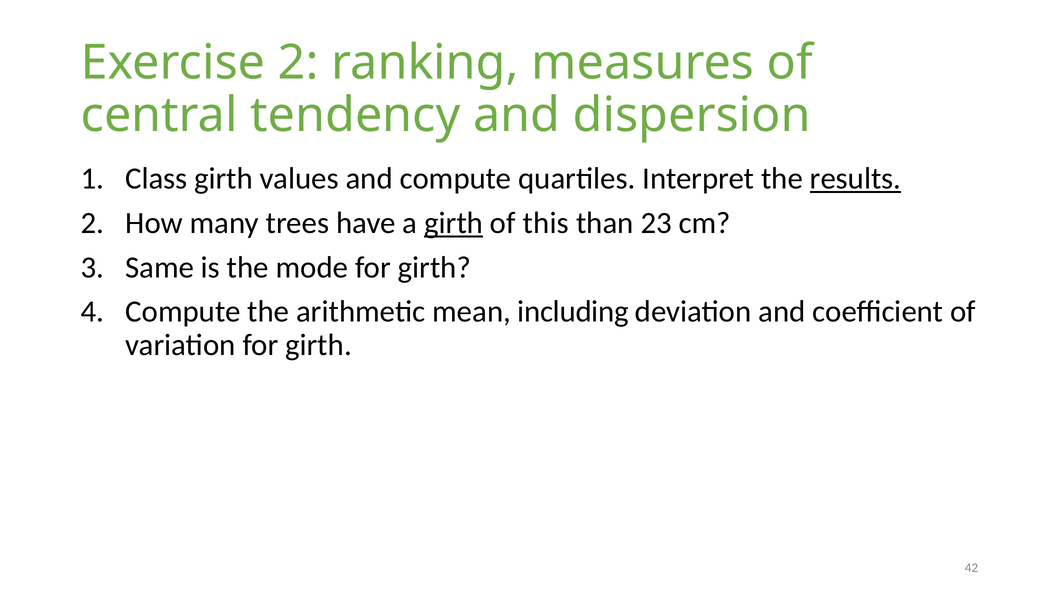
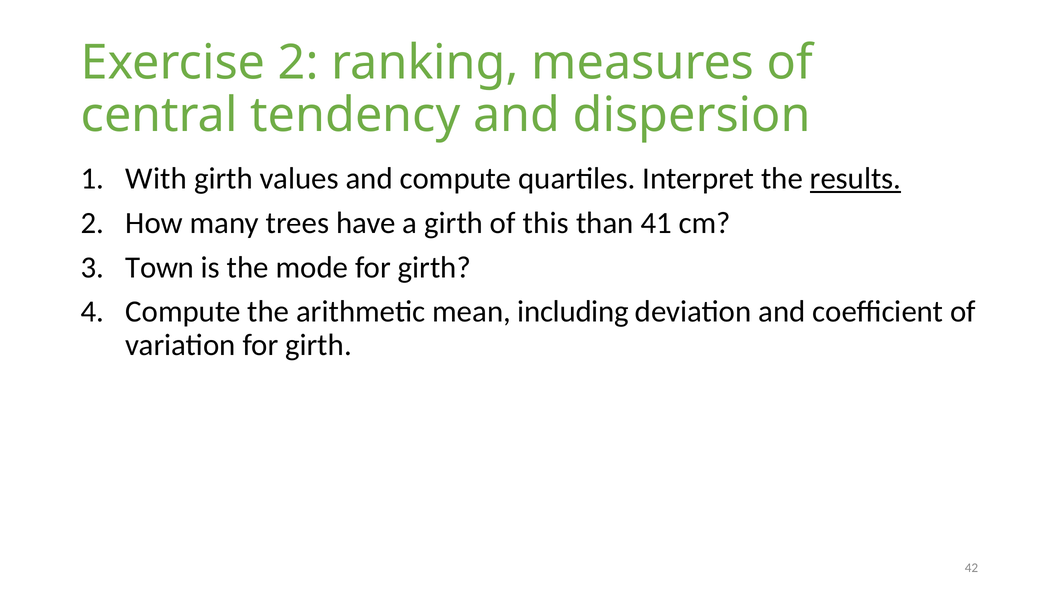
Class: Class -> With (156, 179)
girth underline: present -> none (454, 223)
23: 23 -> 41 (656, 223)
Same: Same -> Town (160, 268)
